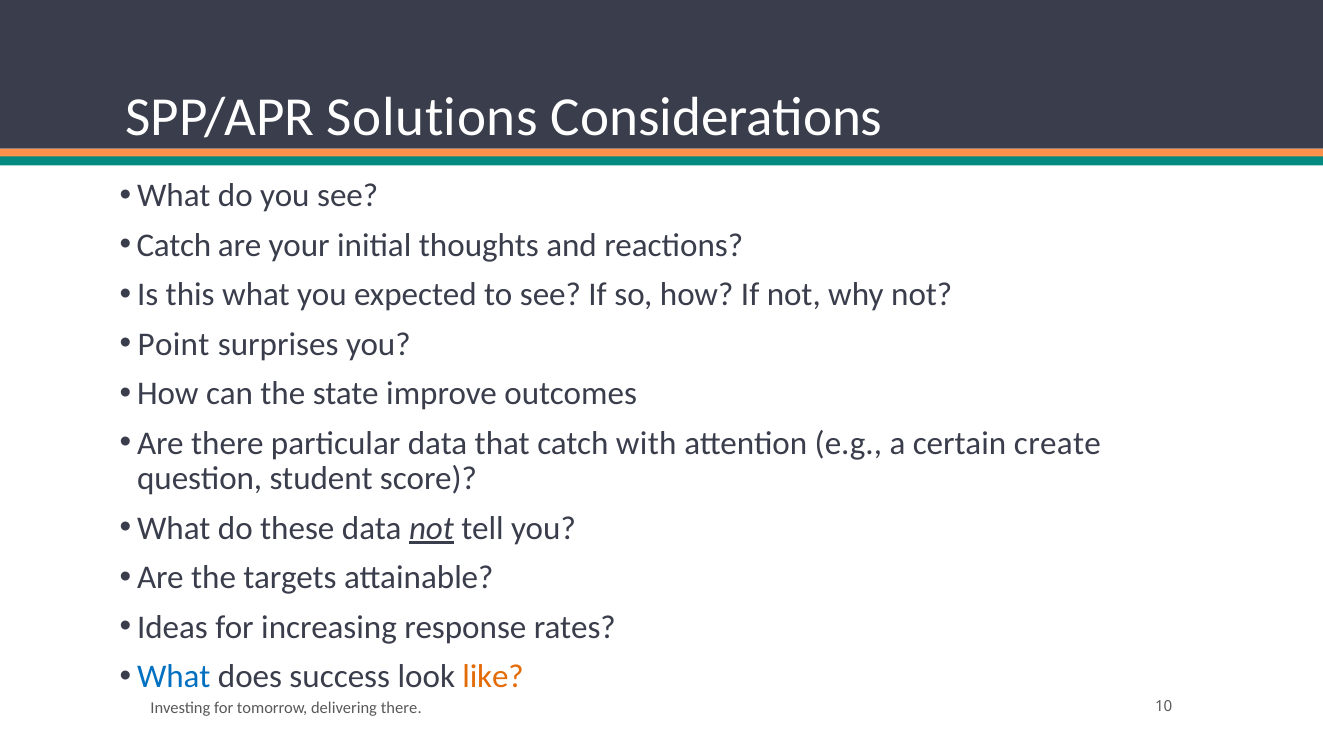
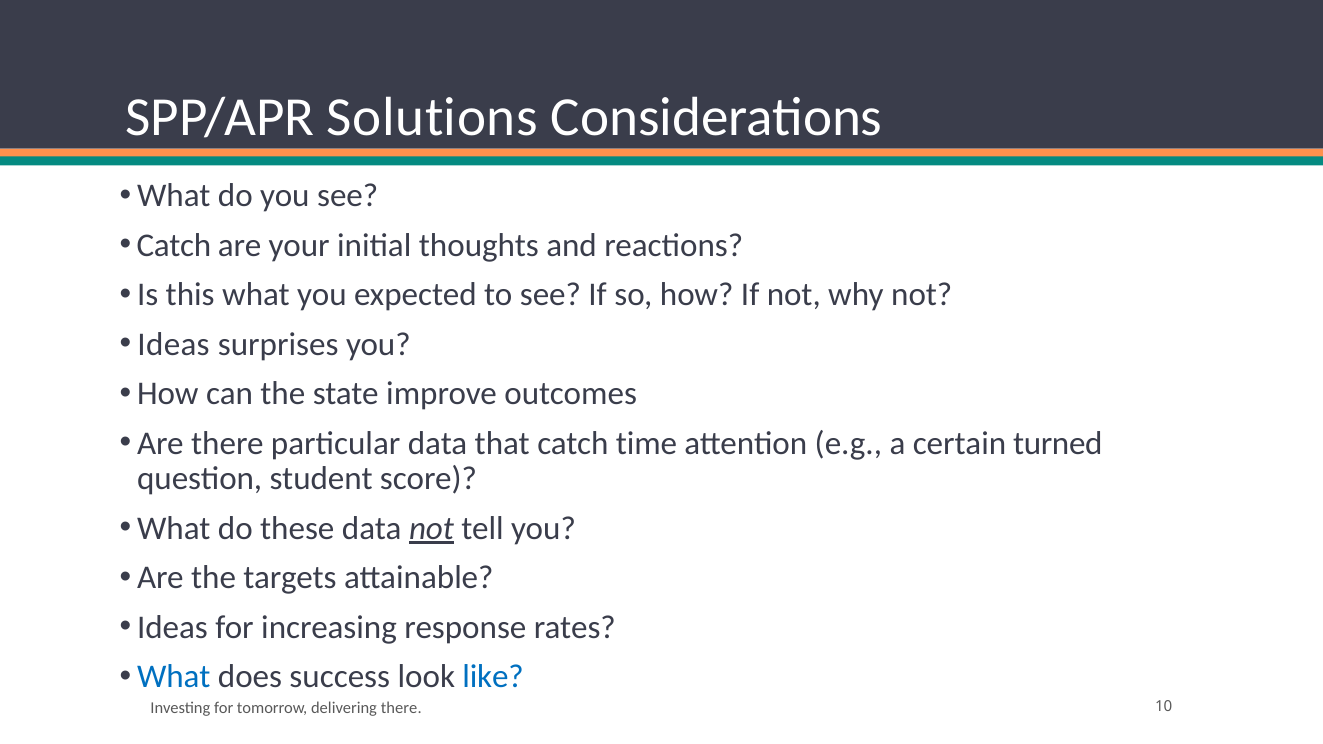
Point: Point -> Ideas (174, 344)
with: with -> time (647, 443)
create: create -> turned (1058, 443)
like colour: orange -> blue (493, 677)
